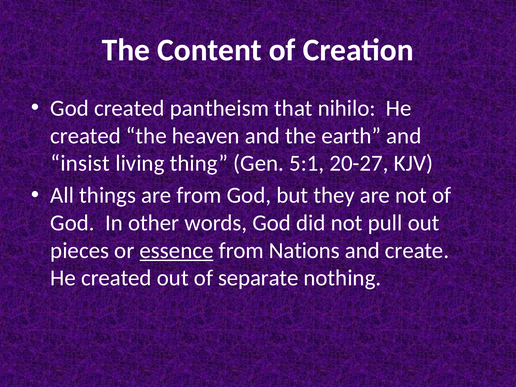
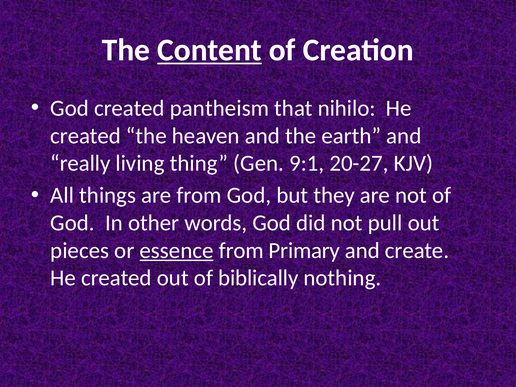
Content underline: none -> present (209, 50)
insist: insist -> really (80, 163)
5:1: 5:1 -> 9:1 (307, 163)
Nations: Nations -> Primary (304, 250)
separate: separate -> biblically (258, 278)
